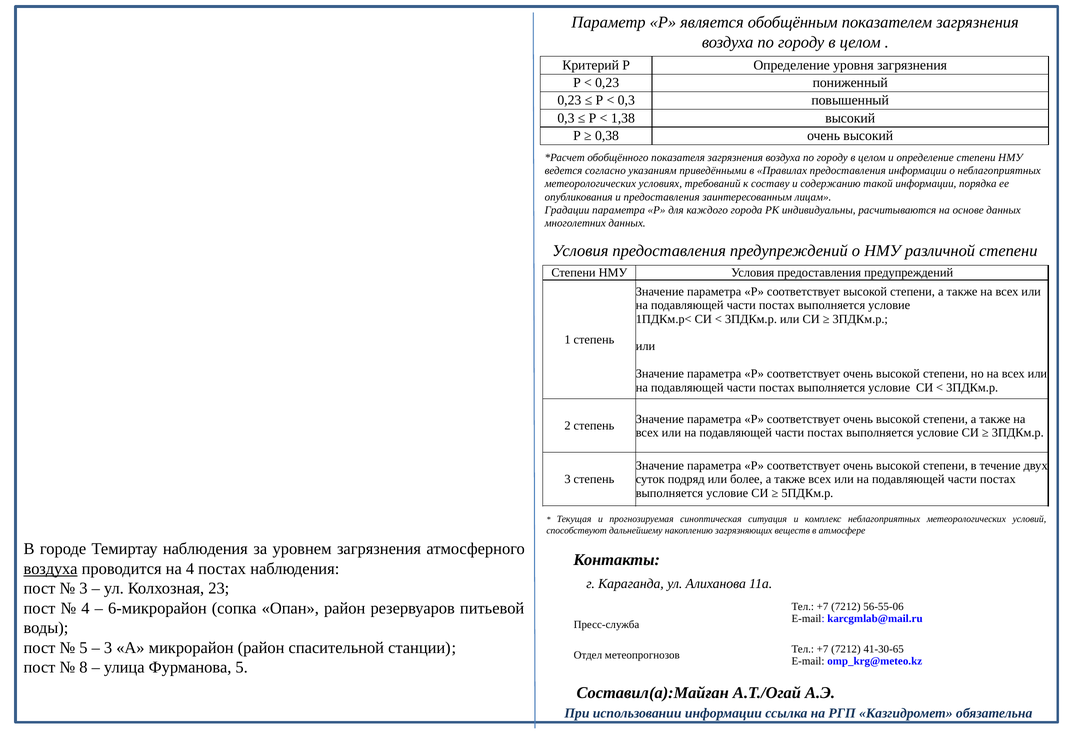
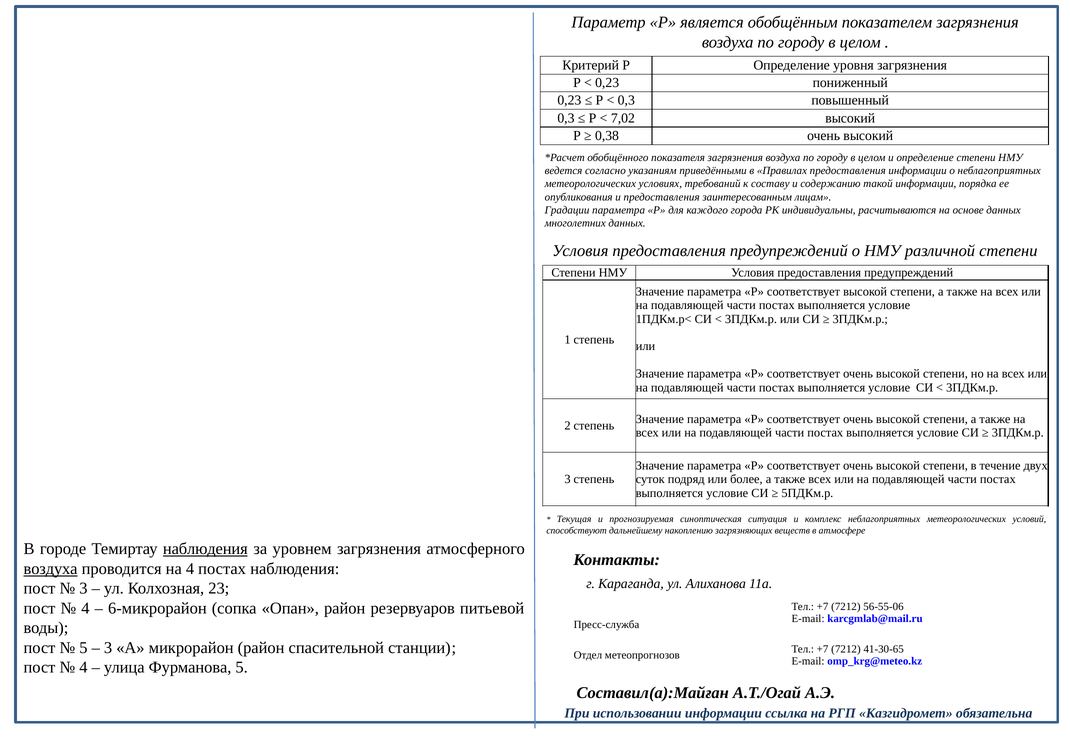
1,38: 1,38 -> 7,02 (623, 118)
наблюдения underline: none -> present (205, 549)
8: 8 -> 4 (83, 667)
